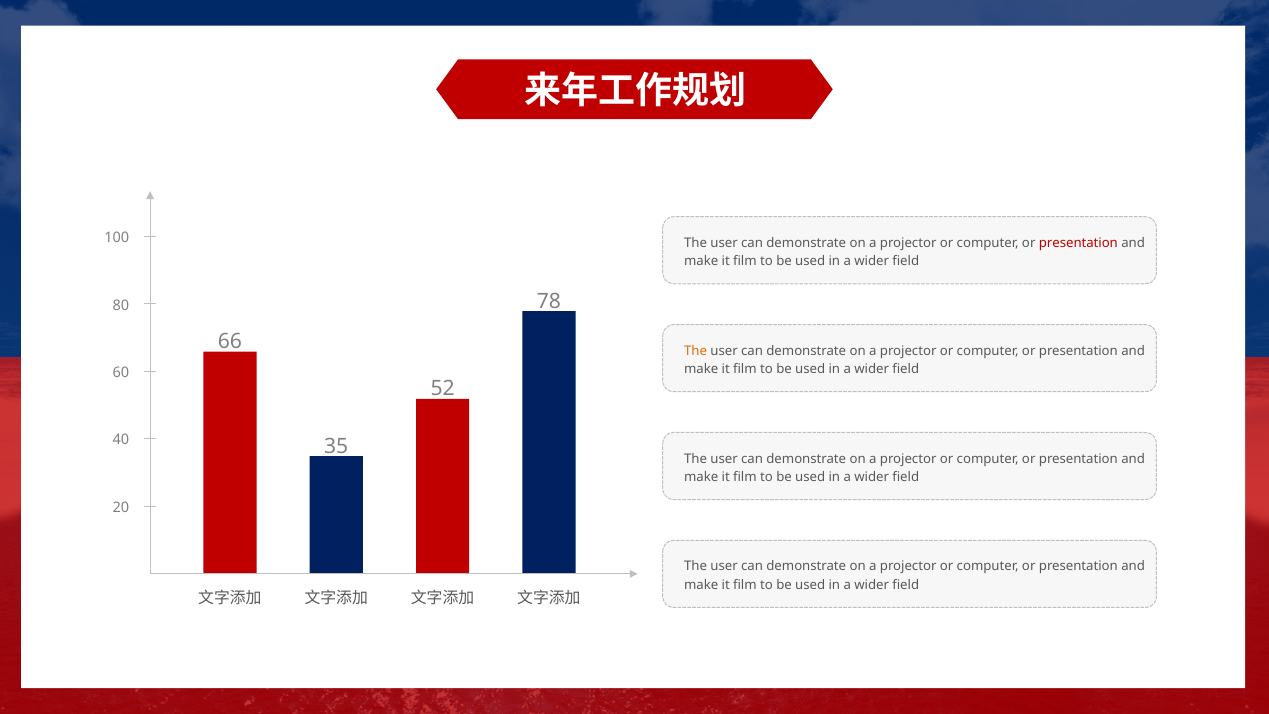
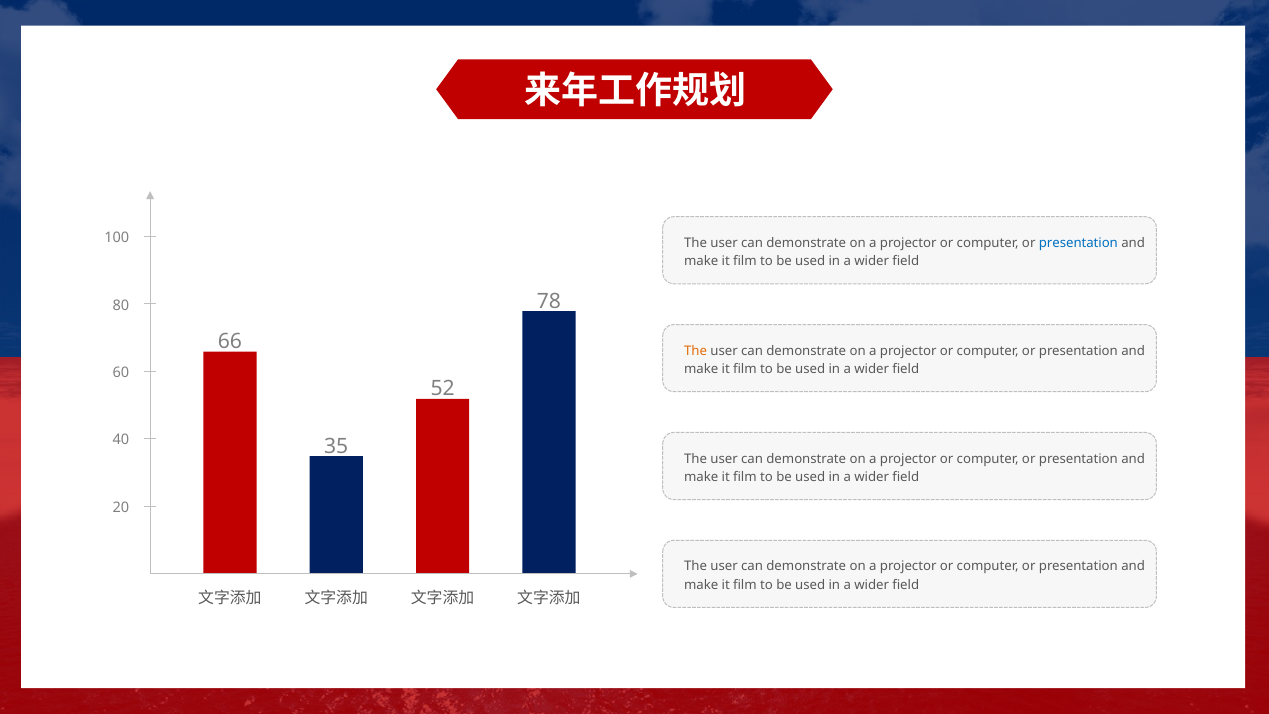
presentation colour: red -> blue (1078, 243)
